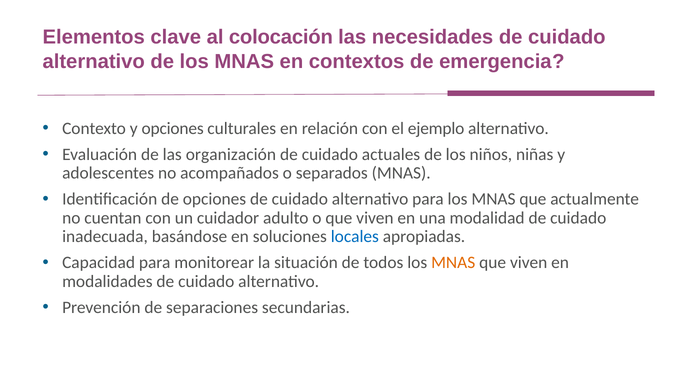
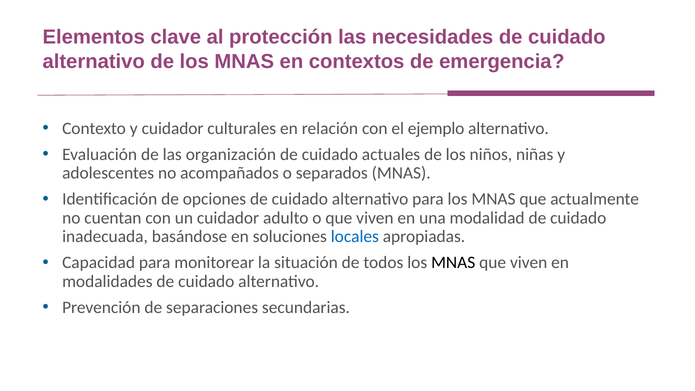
colocación: colocación -> protección (281, 37)
y opciones: opciones -> cuidador (173, 128)
MNAS colour: orange -> black (453, 263)
